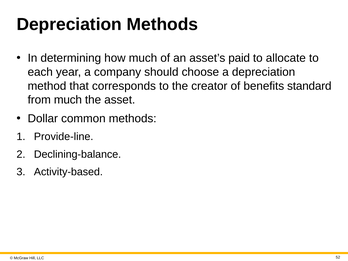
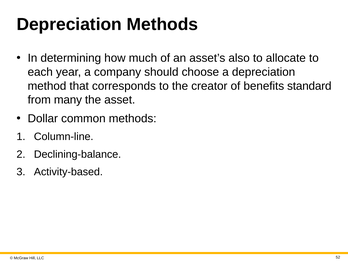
paid: paid -> also (239, 58)
from much: much -> many (68, 100)
Provide-line: Provide-line -> Column-line (64, 137)
